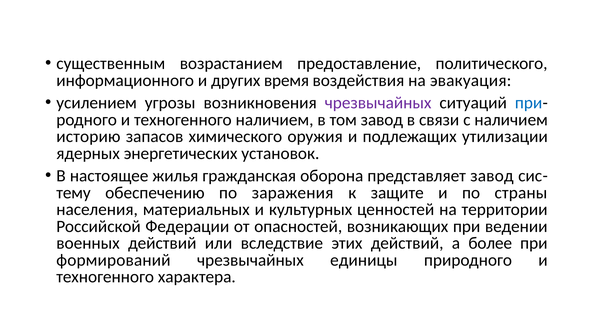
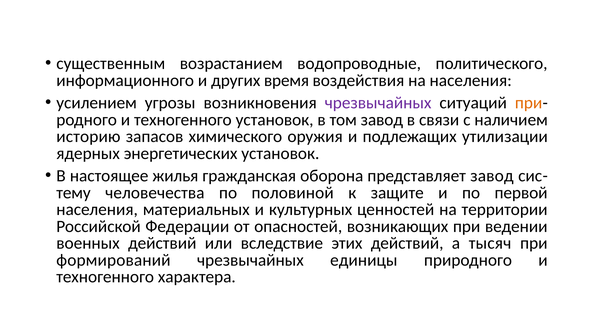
предоставление: предоставление -> водопроводные (359, 64)
на эвакуация: эвакуация -> населения (471, 80)
при colour: blue -> orange (529, 103)
техногенного наличием: наличием -> установок (275, 120)
обеспечению: обеспечению -> человечества (155, 193)
заражения: заражения -> половиной (293, 193)
страны: страны -> первой (521, 193)
более: более -> тысяч (490, 244)
